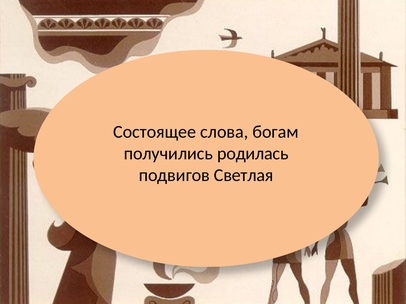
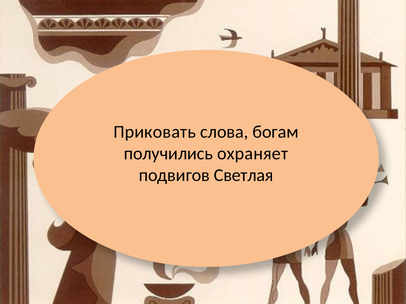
Состоящее: Состоящее -> Приковать (155, 132)
родилась: родилась -> охраняет (253, 154)
